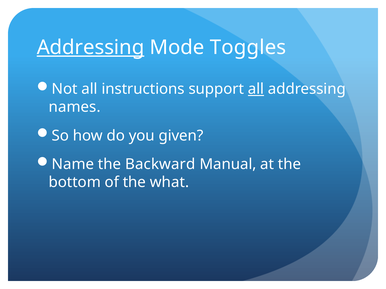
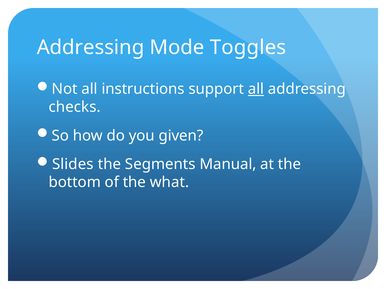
Addressing underline: present -> none (91, 47)
names: names -> checks (75, 107)
Name: Name -> Slides (73, 165)
Backward: Backward -> Segments (160, 165)
